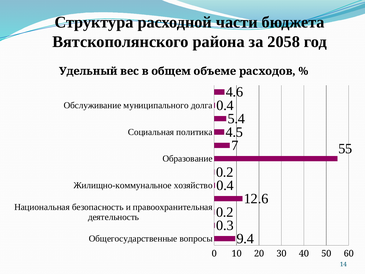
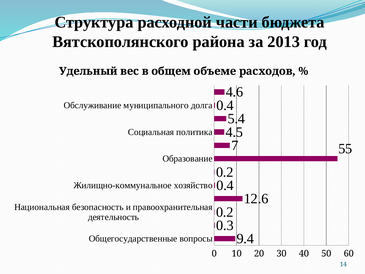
2058: 2058 -> 2013 (284, 42)
